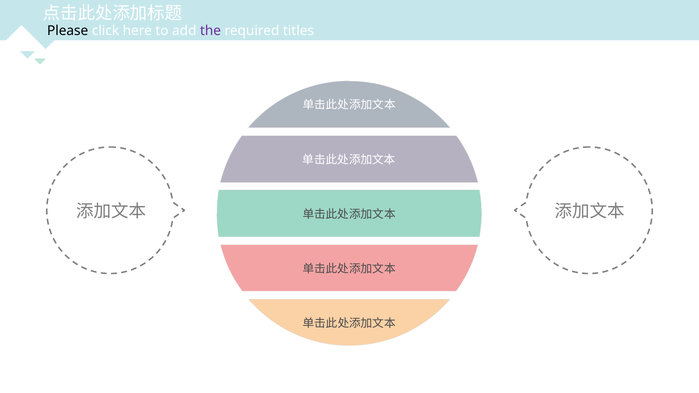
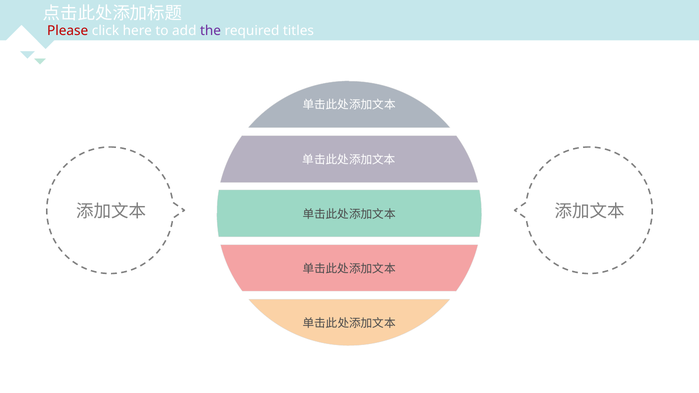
Please colour: black -> red (68, 31)
